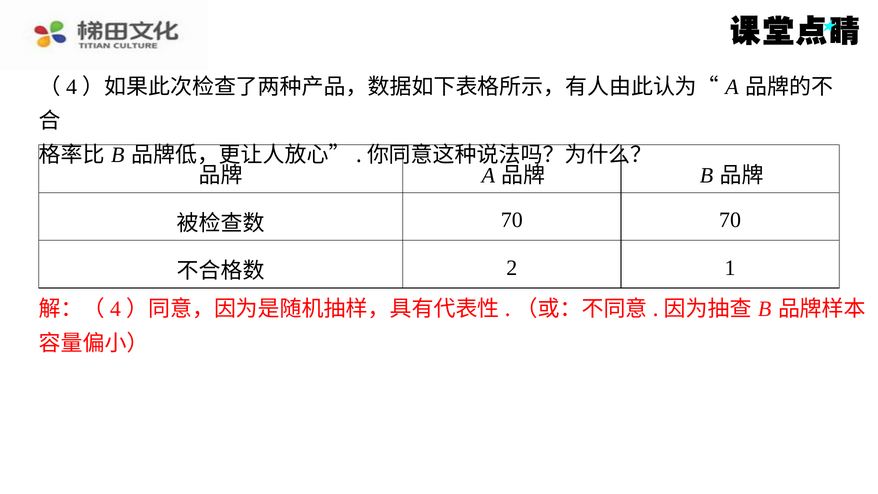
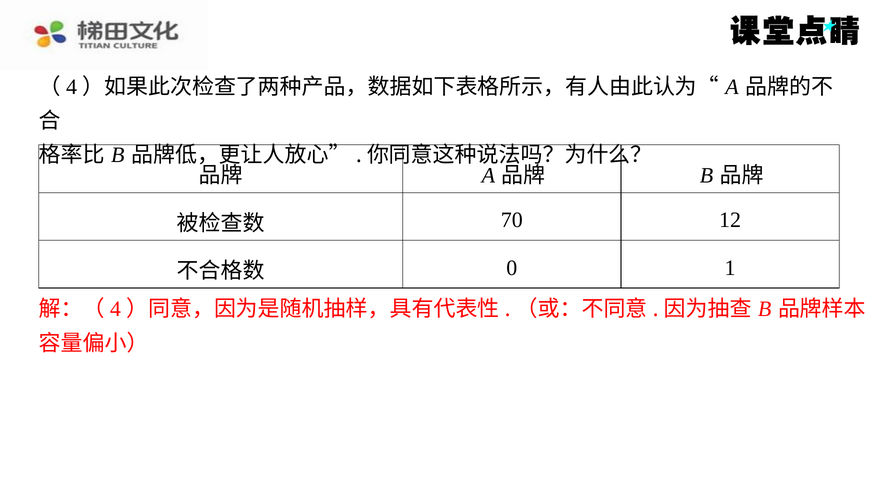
70 70: 70 -> 12 (730, 220)
2: 2 -> 0 (512, 268)
